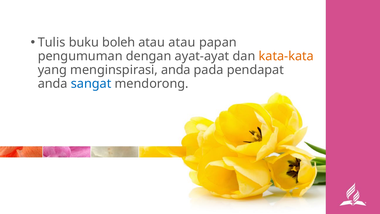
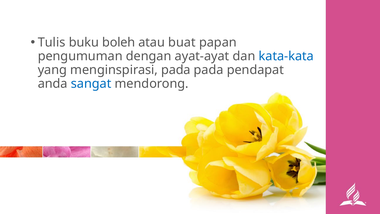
atau atau: atau -> buat (182, 42)
kata-kata colour: orange -> blue (286, 56)
menginspirasi anda: anda -> pada (176, 70)
